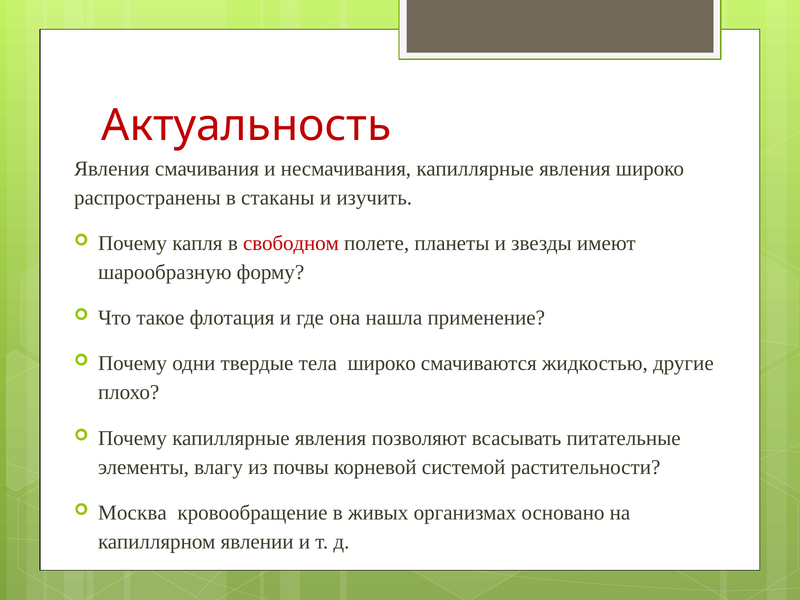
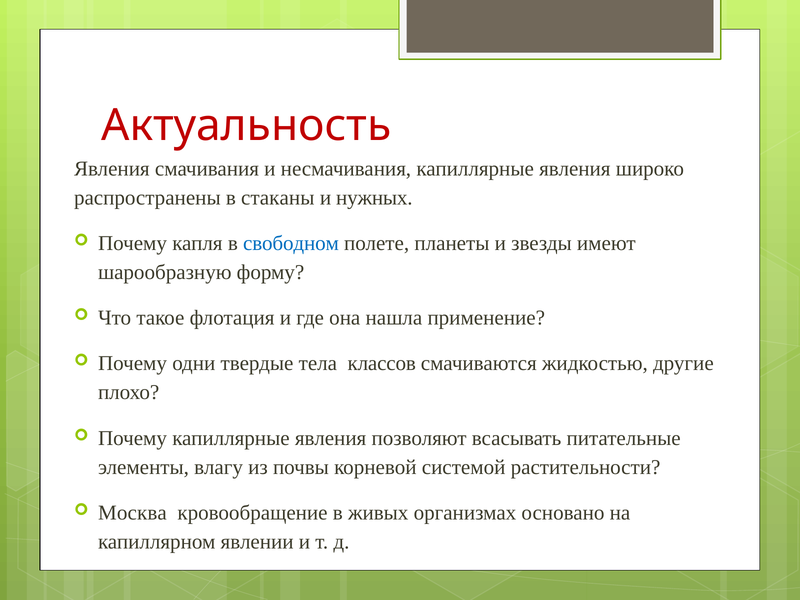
изучить: изучить -> нужных (374, 198)
свободном colour: red -> blue (291, 243)
тела широко: широко -> классов (382, 363)
